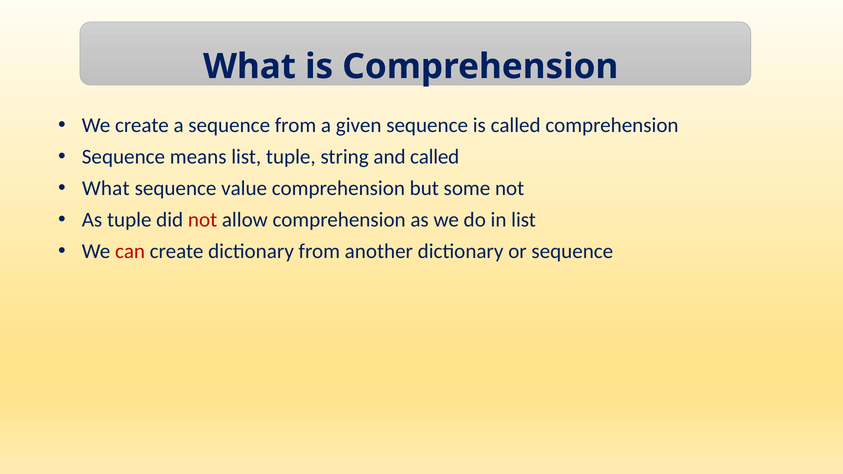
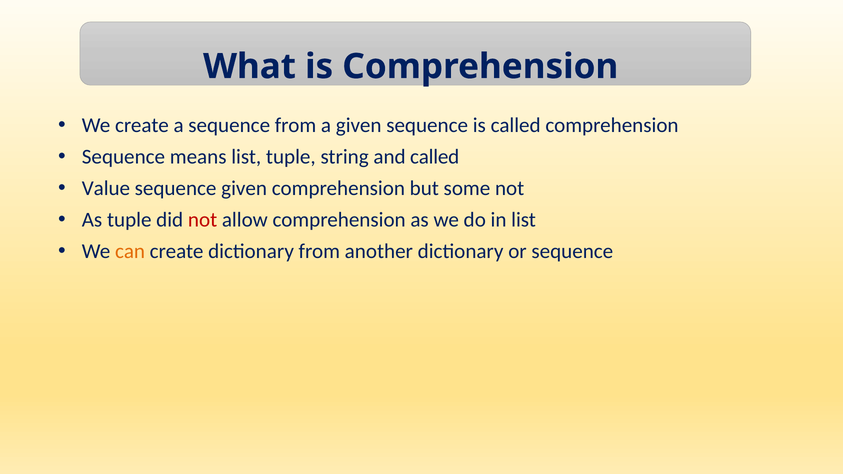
What: What -> Value (106, 188)
sequence value: value -> given (244, 188)
can colour: red -> orange (130, 251)
